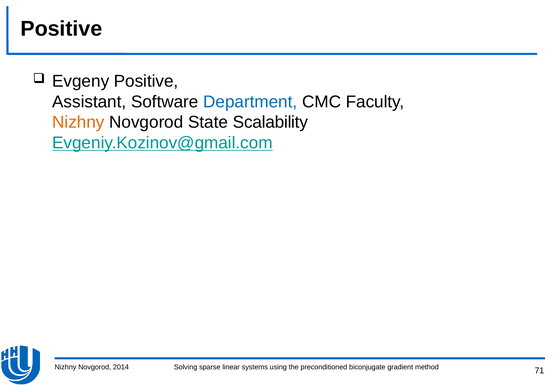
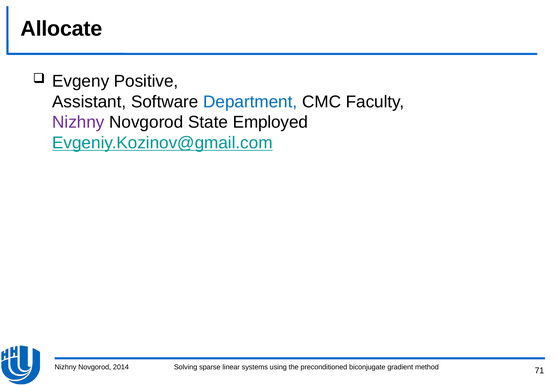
Positive: Positive -> Allocate (61, 29)
Nizhny colour: orange -> purple (78, 122)
Scalability: Scalability -> Employed (270, 122)
